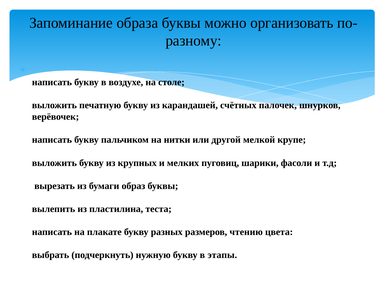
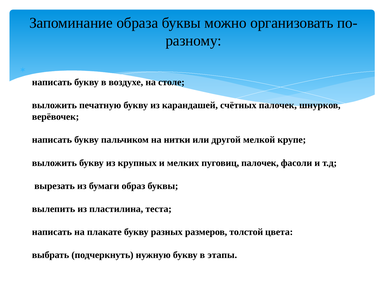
пуговиц шарики: шарики -> палочек (260, 163)
чтению: чтению -> толстой (246, 232)
